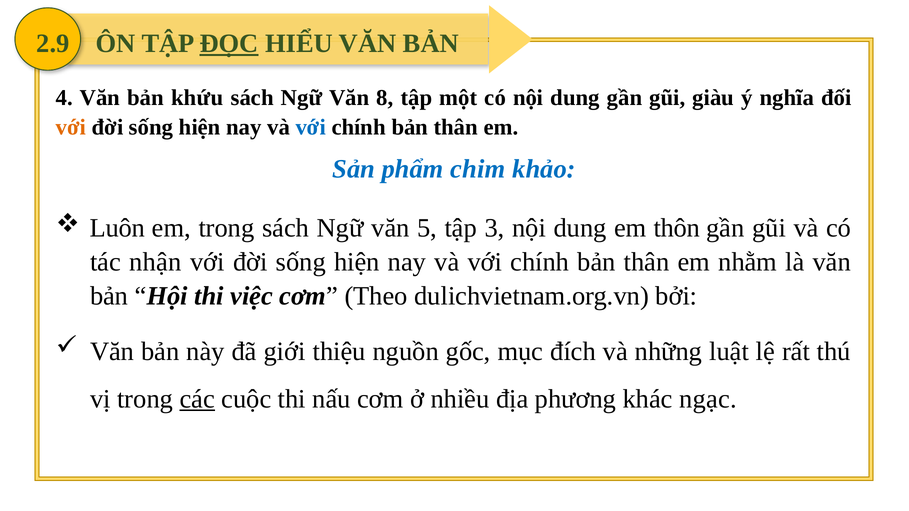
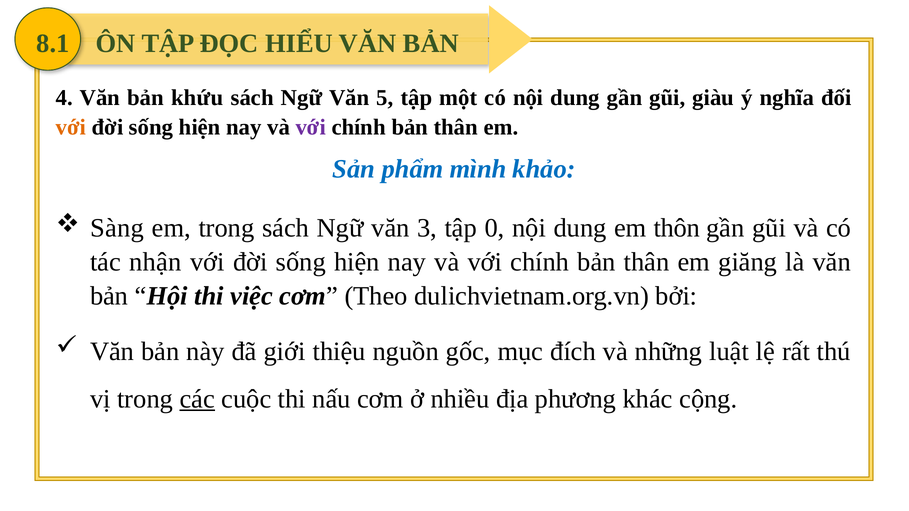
2.9: 2.9 -> 8.1 (53, 44)
ĐỌC underline: present -> none (229, 44)
8: 8 -> 5 (385, 98)
với colour: blue -> purple (311, 127)
chim: chim -> mình (478, 169)
Luôn: Luôn -> Sàng (117, 228)
5: 5 -> 3 (427, 228)
3: 3 -> 0 (495, 228)
nhằm: nhằm -> giăng (748, 262)
ngạc: ngạc -> cộng (708, 399)
